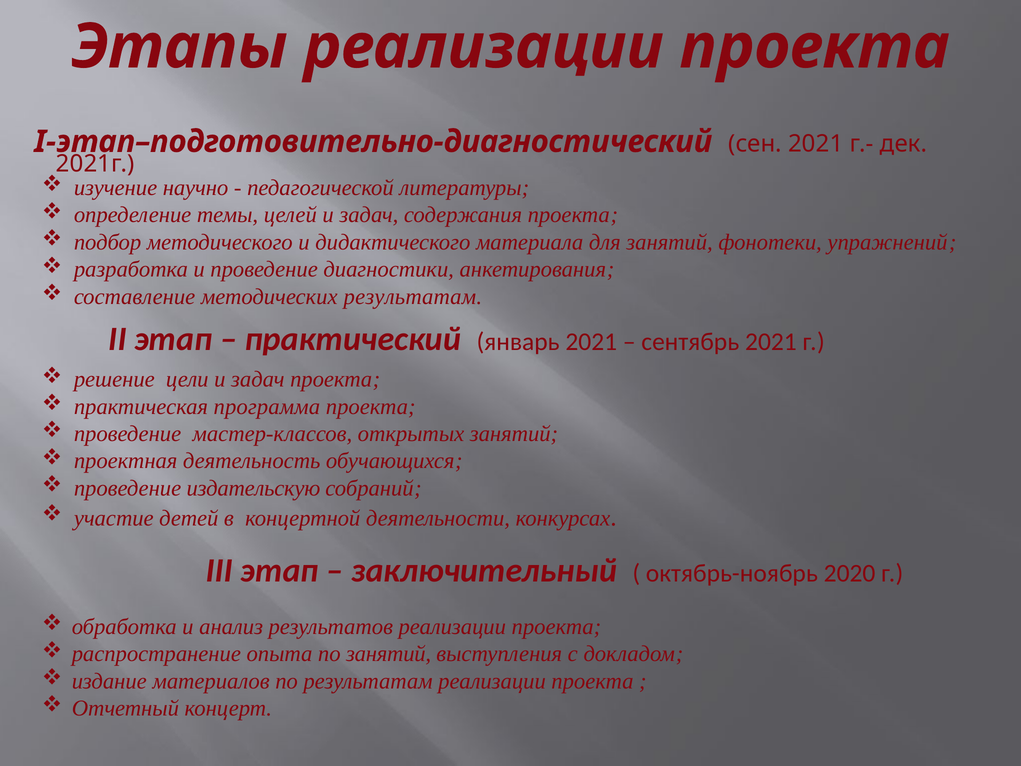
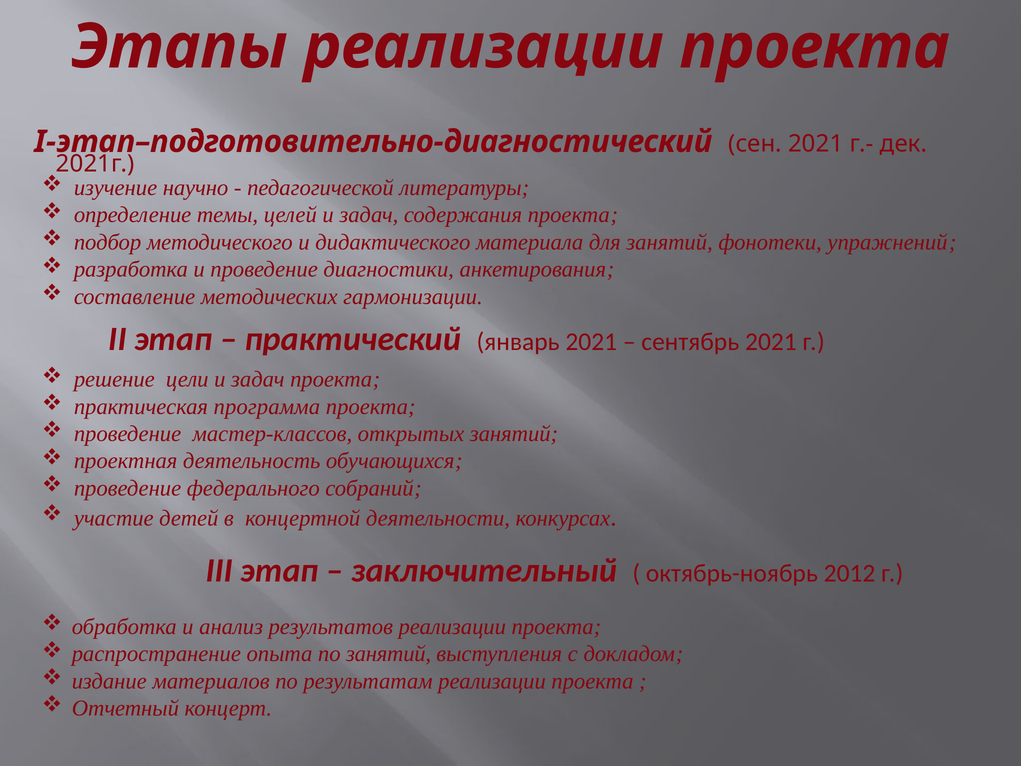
методических результатам: результатам -> гармонизации (413, 297)
издательскую: издательскую -> федерального (253, 488)
2020: 2020 -> 2012 (850, 573)
